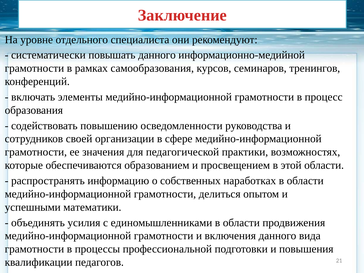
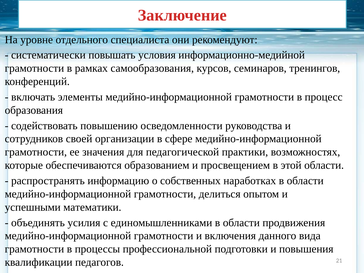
повышать данного: данного -> условия (157, 55)
